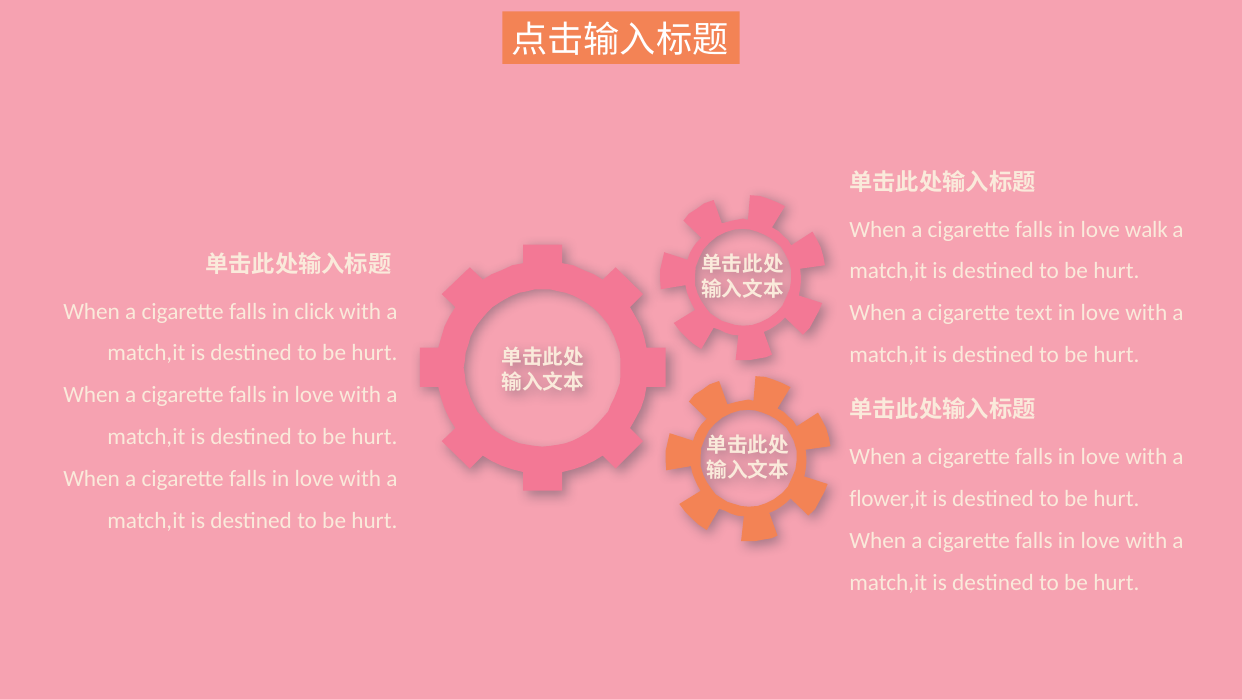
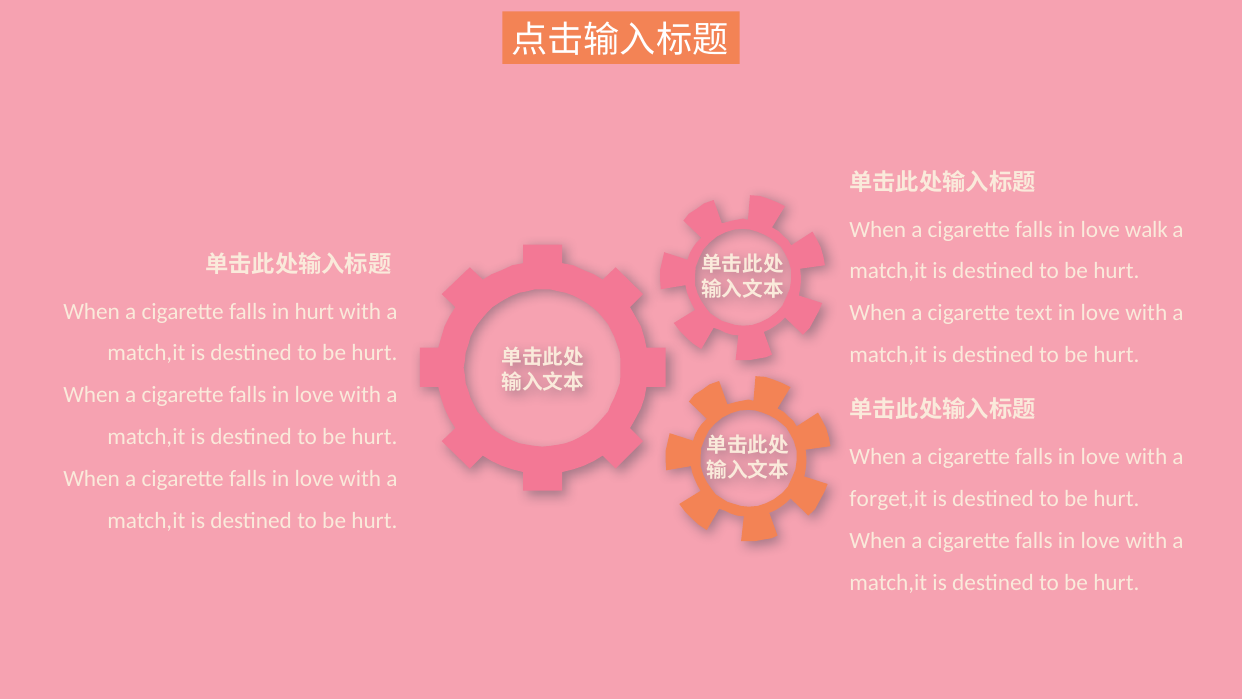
in click: click -> hurt (314, 311)
flower,it: flower,it -> forget,it (888, 498)
